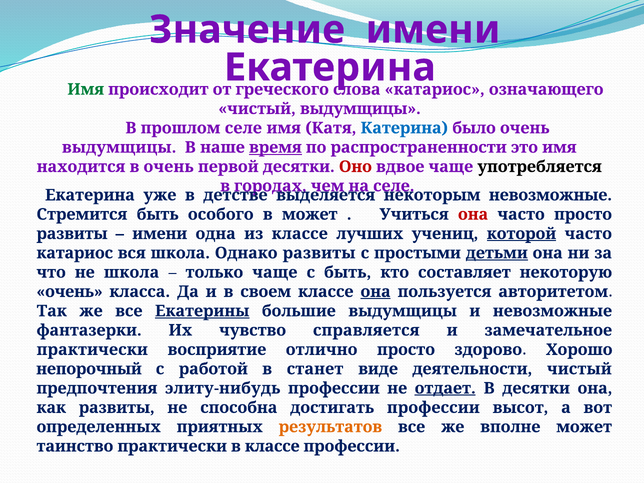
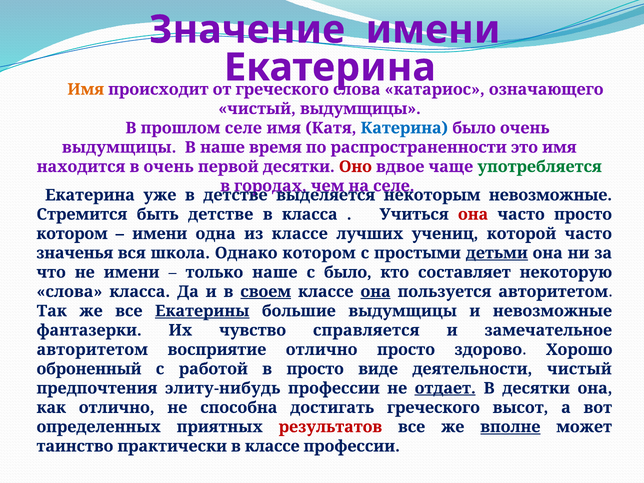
Имя colour: green -> orange (86, 89)
время underline: present -> none (275, 147)
употребляется colour: black -> green (540, 167)
быть особого: особого -> детстве (221, 214)
в может: может -> класса (310, 214)
развиты: развиты -> котором (72, 234)
которой underline: present -> none (522, 234)
катариос: катариос -> значенья (75, 253)
Однако развиты: развиты -> котором (319, 253)
не школа: школа -> имени (132, 272)
только чаще: чаще -> наше (275, 272)
с быть: быть -> было (348, 272)
очень: очень -> слова (69, 292)
своем underline: none -> present (266, 292)
практически: практически -> авторитетом (92, 350)
непорочный: непорочный -> оброненный (89, 369)
в станет: станет -> просто (315, 369)
как развиты: развиты -> отлично (117, 408)
достигать профессии: профессии -> греческого (433, 408)
результатов colour: orange -> red (330, 427)
вполне underline: none -> present (510, 427)
